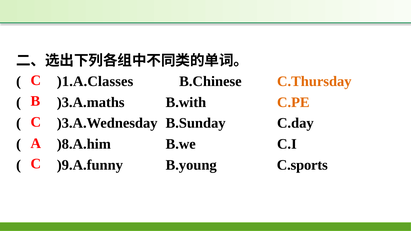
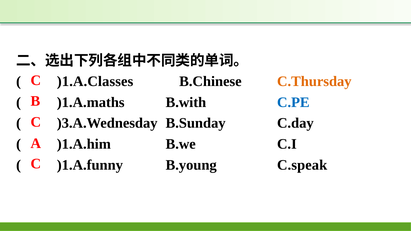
)3.A.maths: )3.A.maths -> )1.A.maths (91, 102)
C.PE colour: orange -> blue (293, 102)
)8.A.him: )8.A.him -> )1.A.him (84, 144)
)9.A.funny: )9.A.funny -> )1.A.funny (90, 165)
C.sports: C.sports -> C.speak (302, 165)
